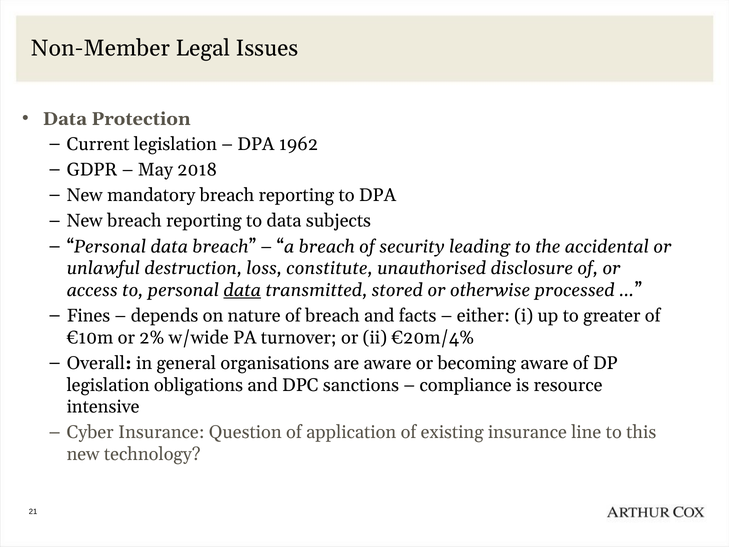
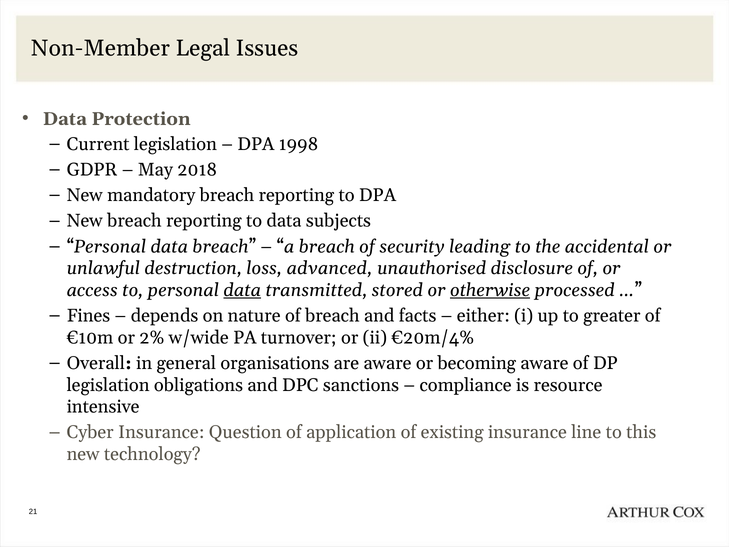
1962: 1962 -> 1998 (299, 144)
constitute: constitute -> advanced (329, 268)
otherwise underline: none -> present (490, 290)
